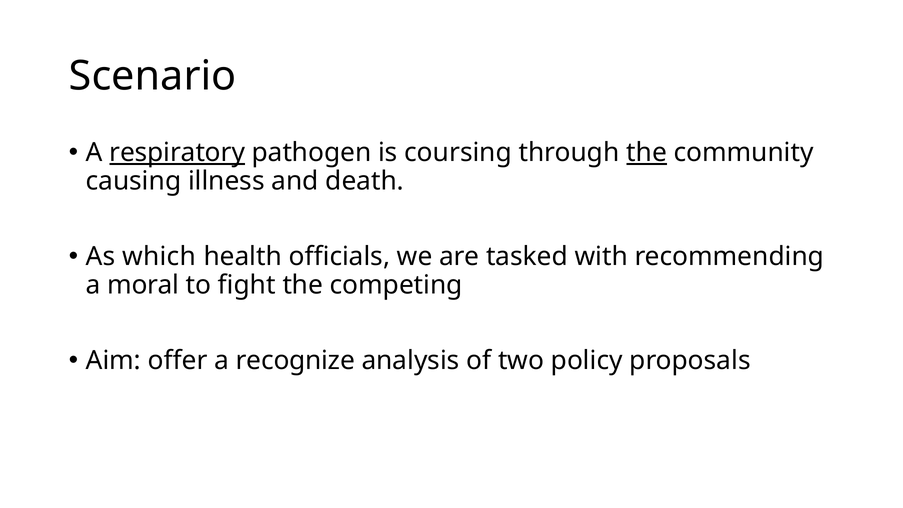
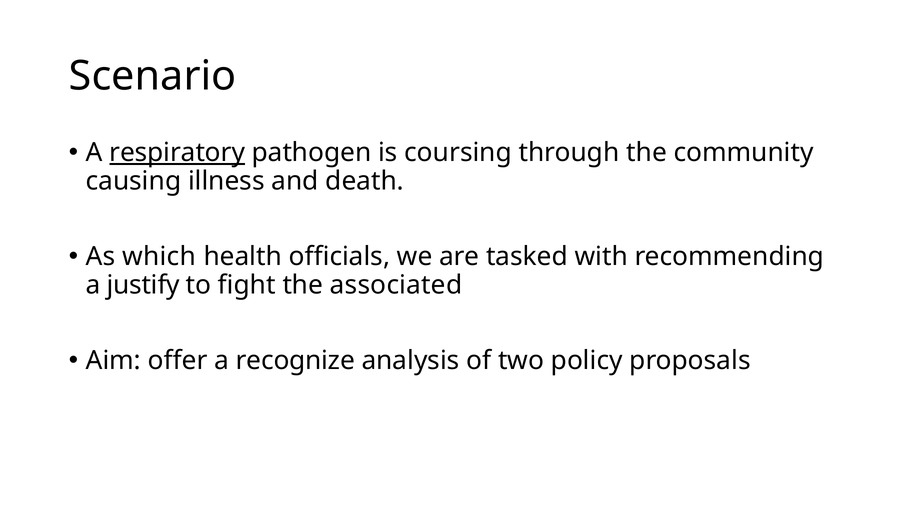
the underline: present -> none (647, 153)
moral: moral -> justify (143, 285)
competing: competing -> associated (396, 285)
